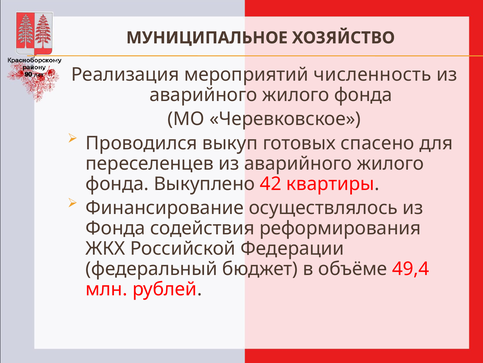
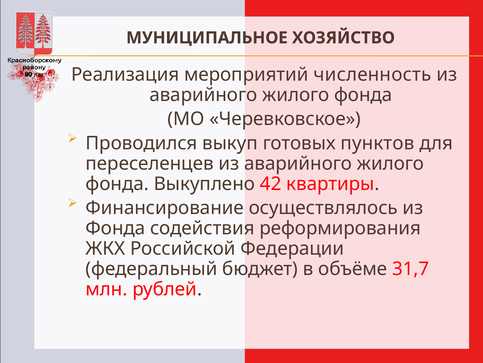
спасено: спасено -> пунктов (377, 143)
49,4: 49,4 -> 31,7 (411, 269)
